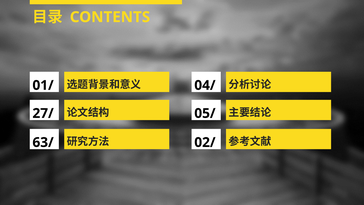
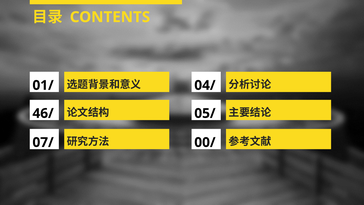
27/: 27/ -> 46/ (43, 113)
63/: 63/ -> 07/ (43, 142)
02/: 02/ -> 00/ (205, 142)
